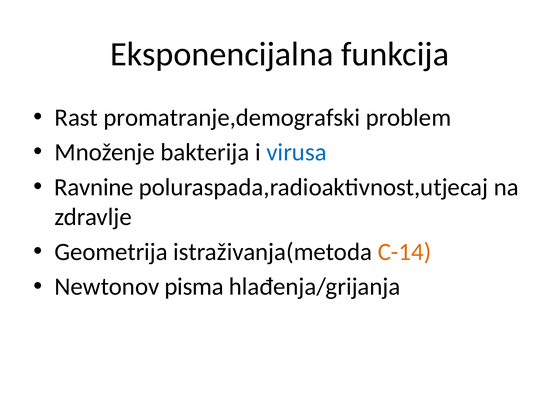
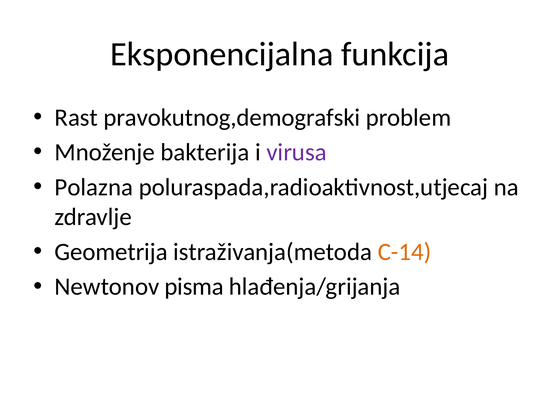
promatranje,demografski: promatranje,demografski -> pravokutnog,demografski (232, 117)
virusa colour: blue -> purple (297, 152)
Ravnine: Ravnine -> Polazna (94, 187)
